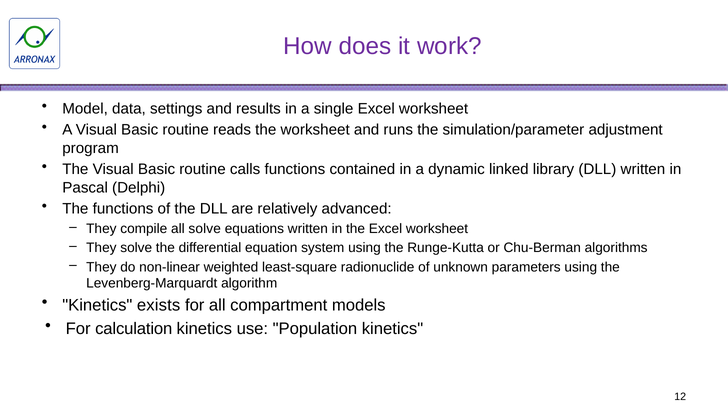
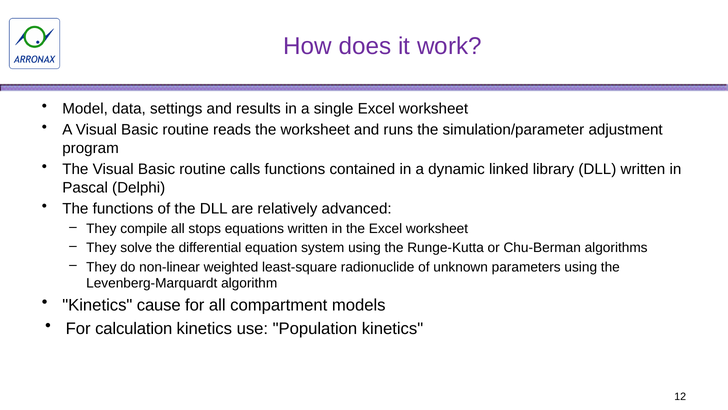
all solve: solve -> stops (205, 228)
exists: exists -> cause (159, 305)
